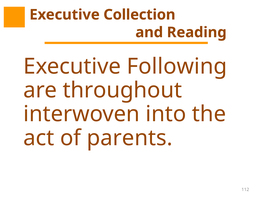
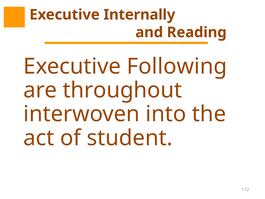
Collection: Collection -> Internally (139, 15)
parents: parents -> student (130, 138)
